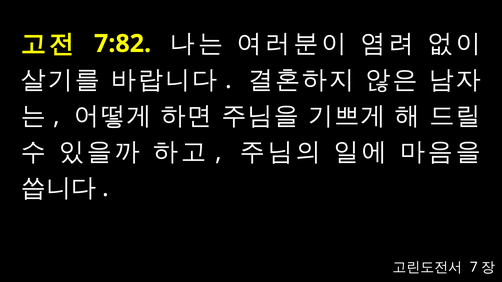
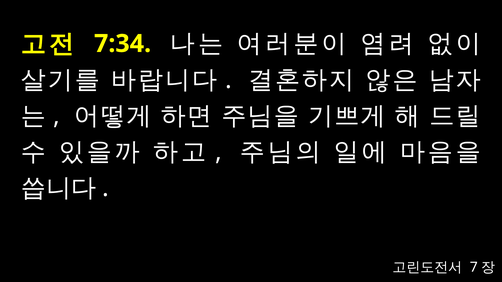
7:82: 7:82 -> 7:34 (123, 44)
